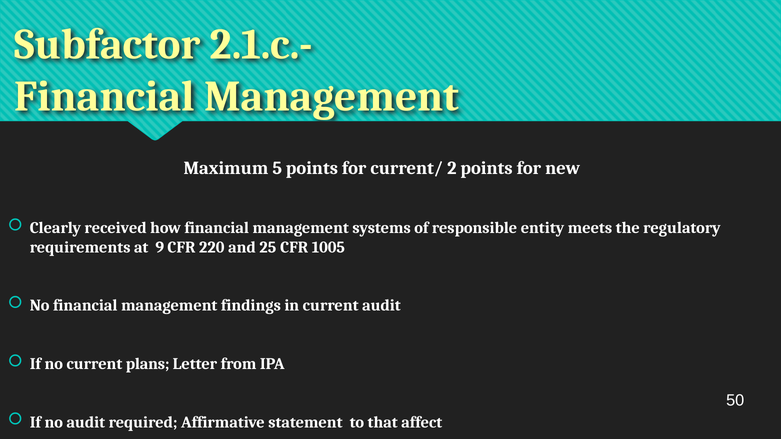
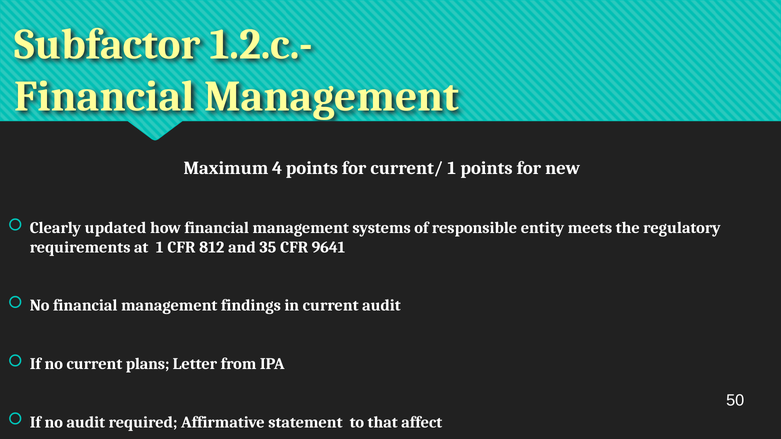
2.1.c.-: 2.1.c.- -> 1.2.c.- (261, 44)
5: 5 -> 4 (277, 168)
current/ 2: 2 -> 1 (452, 168)
received: received -> updated (115, 228)
at 9: 9 -> 1 (160, 247)
220: 220 -> 812 (212, 247)
25: 25 -> 35 (268, 247)
1005: 1005 -> 9641 (328, 247)
